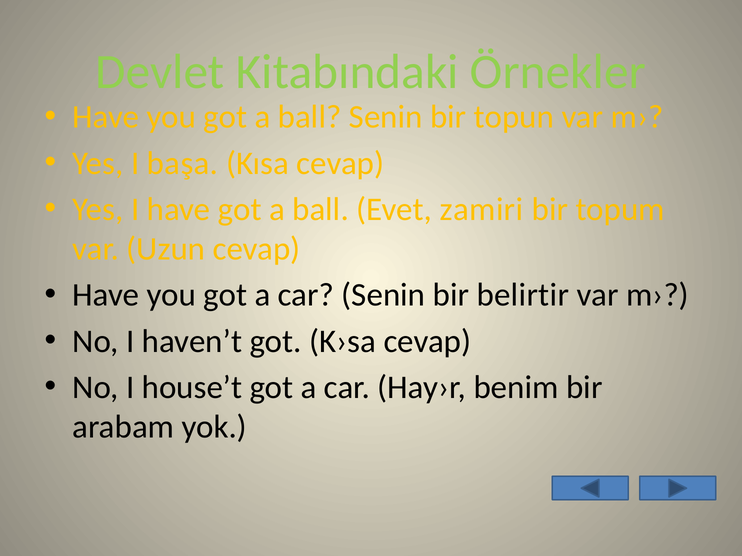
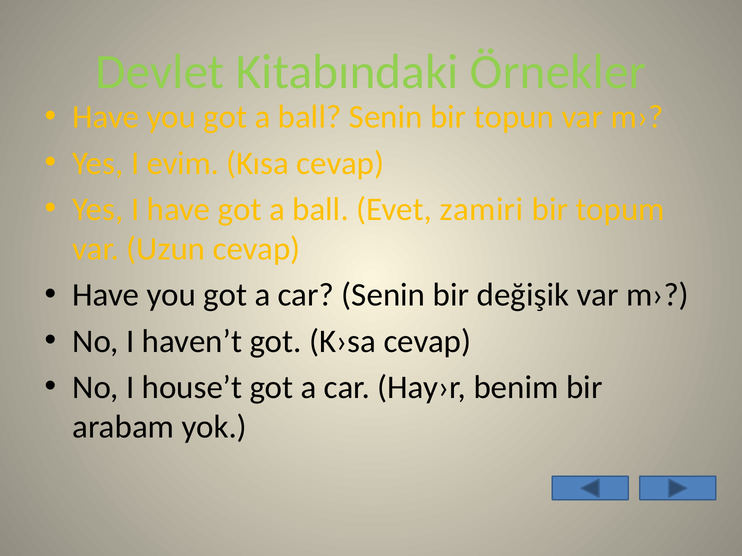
başa: başa -> evim (183, 163)
belirtir: belirtir -> değişik (523, 295)
